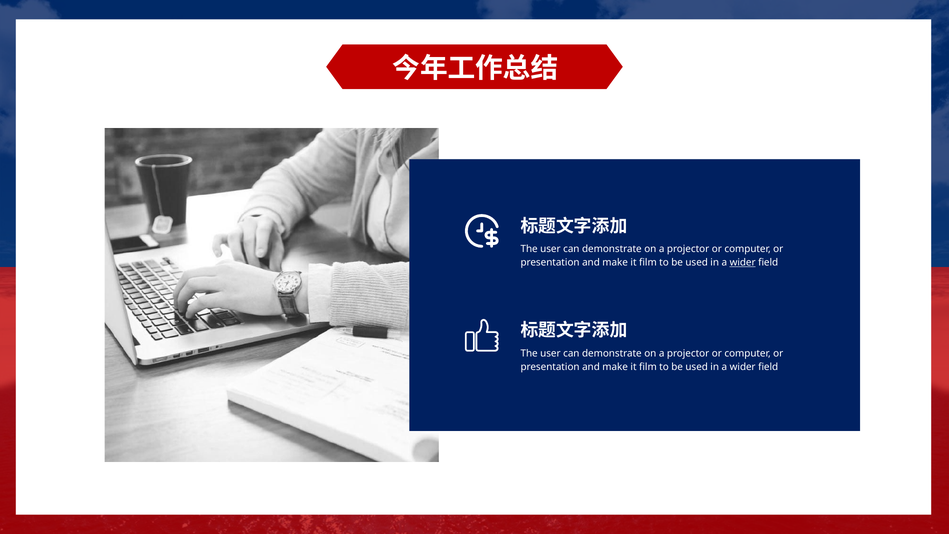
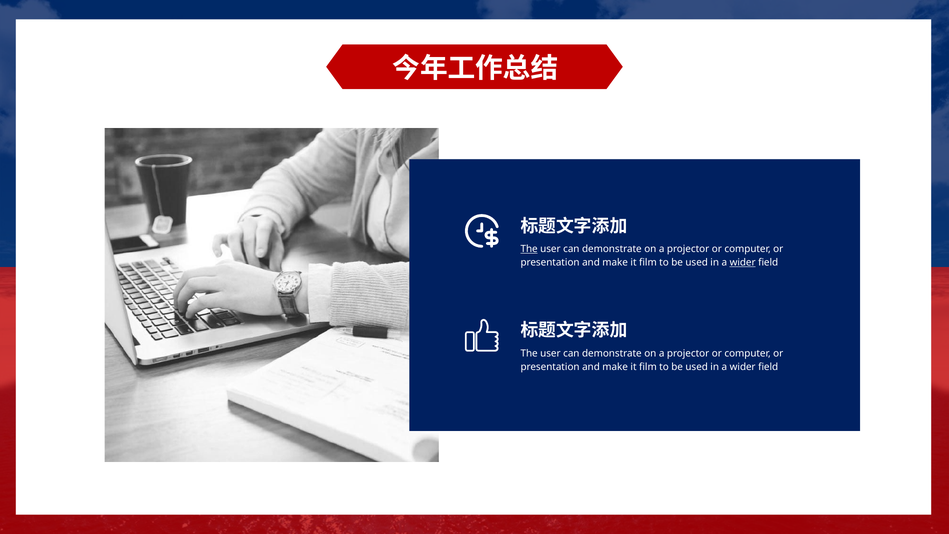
The underline: none -> present (529, 249)
